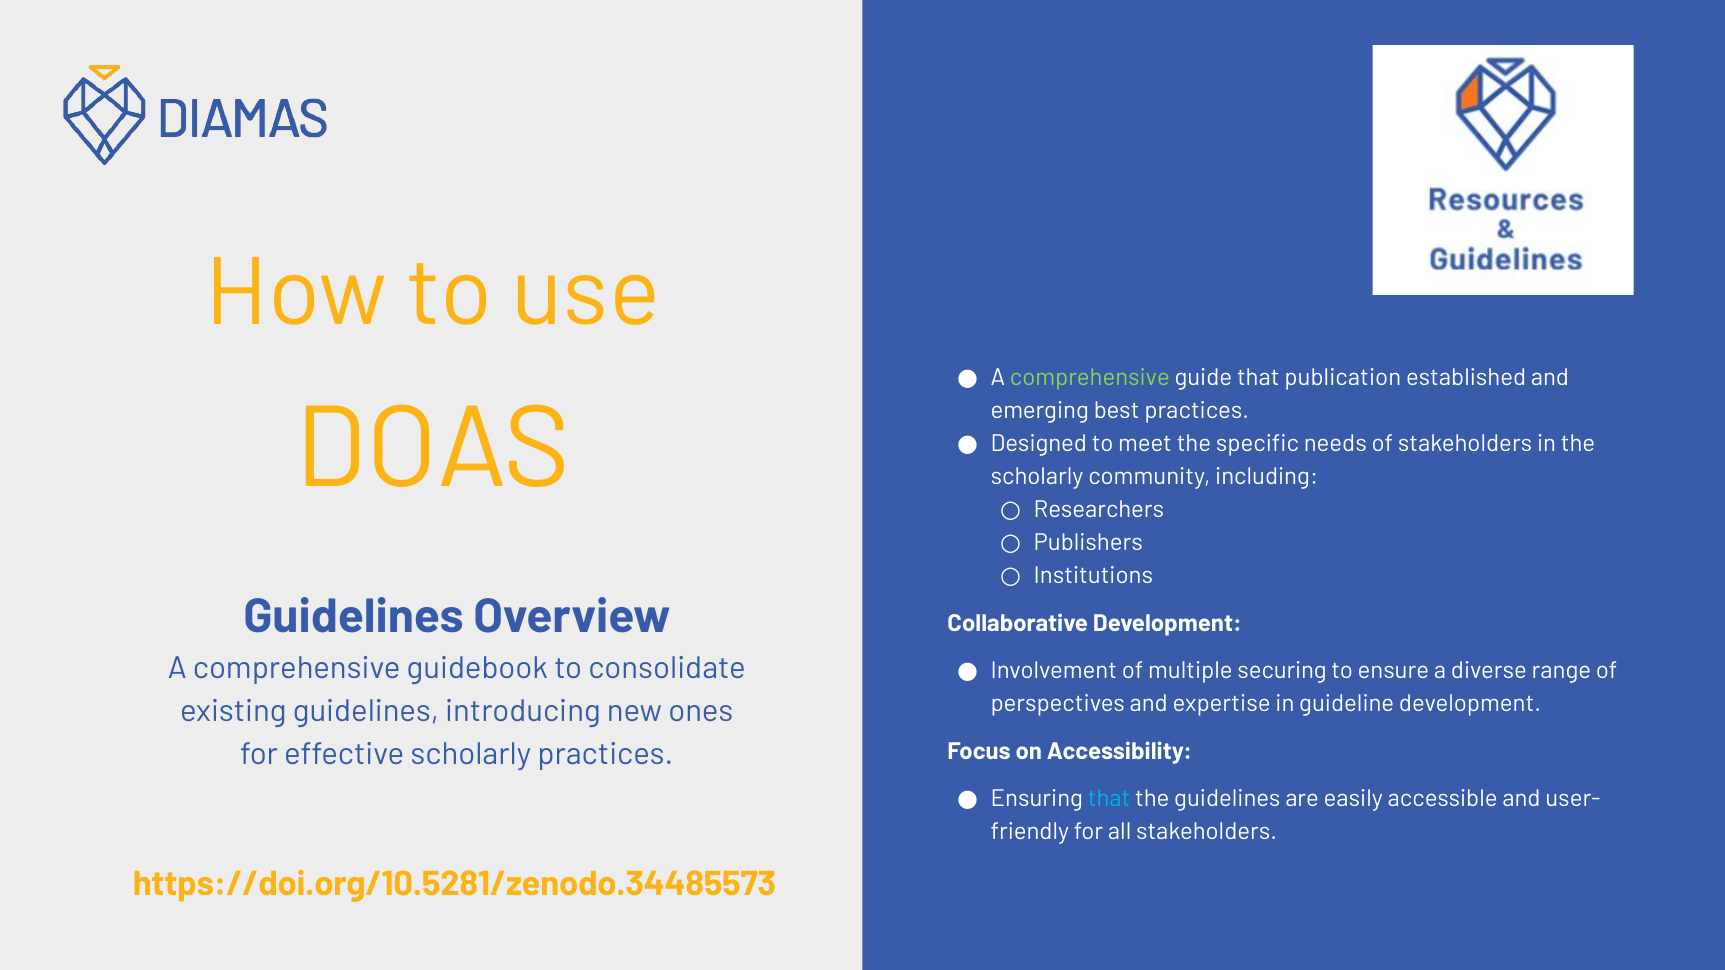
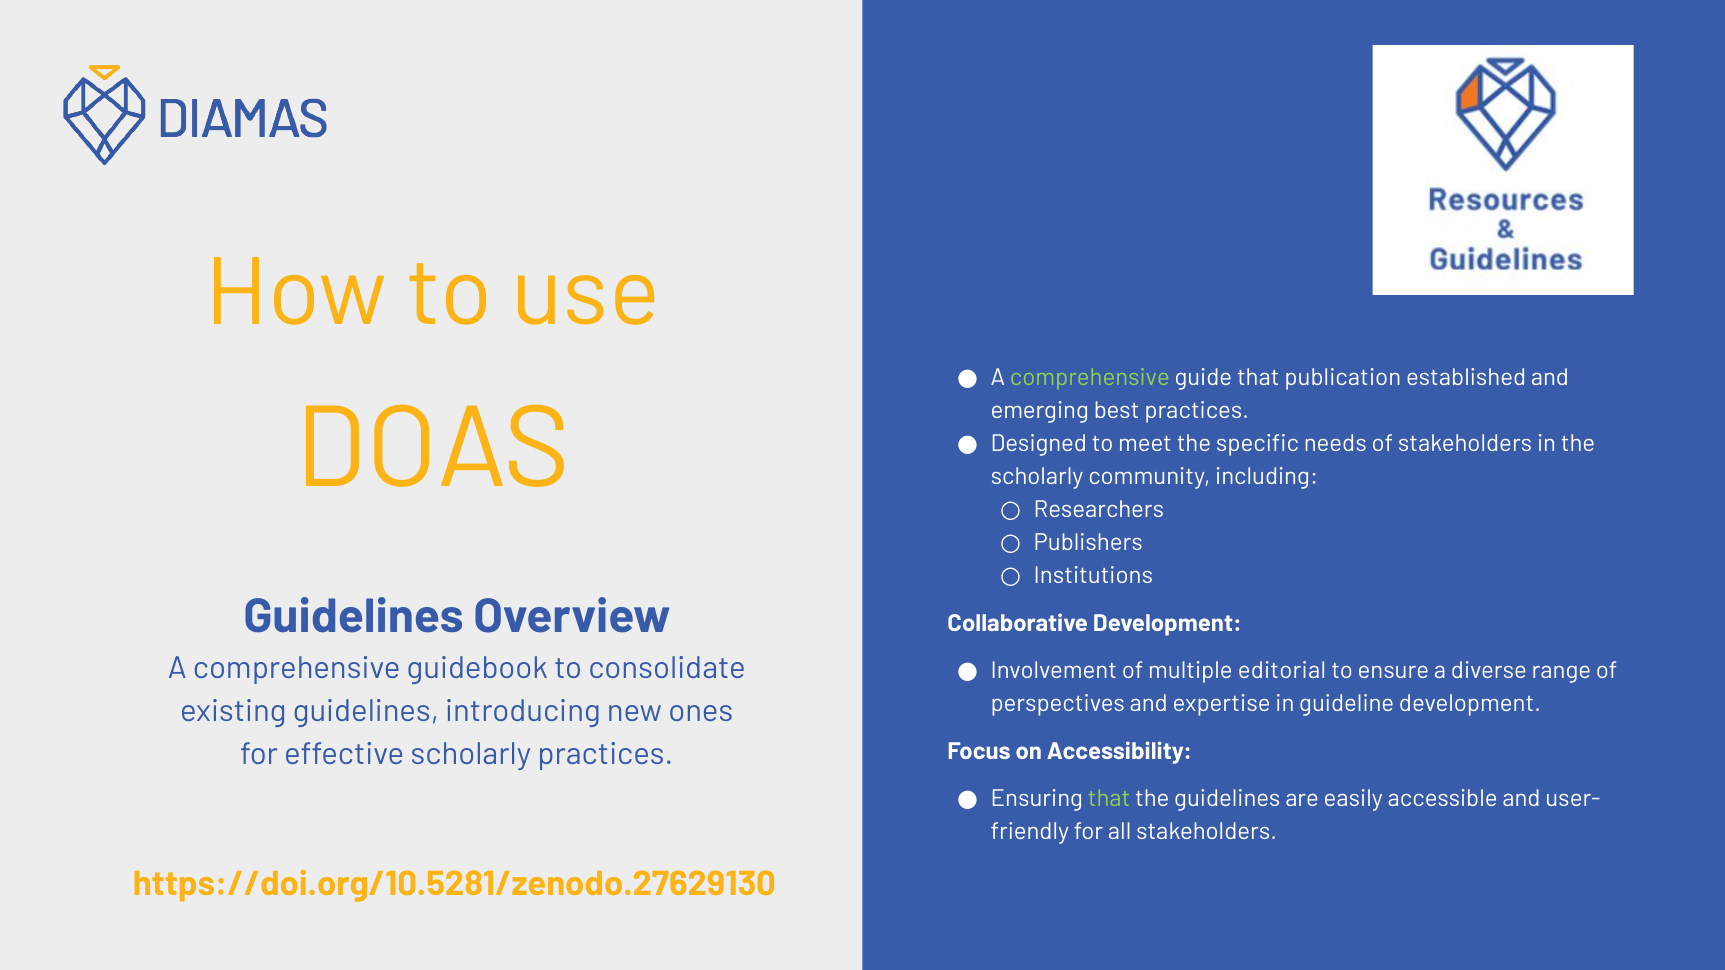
securing: securing -> editorial (1282, 671)
that colour: light blue -> light green (1109, 799)
https://doi.org/10.5281/zenodo.34485573: https://doi.org/10.5281/zenodo.34485573 -> https://doi.org/10.5281/zenodo.27629130 (454, 885)
